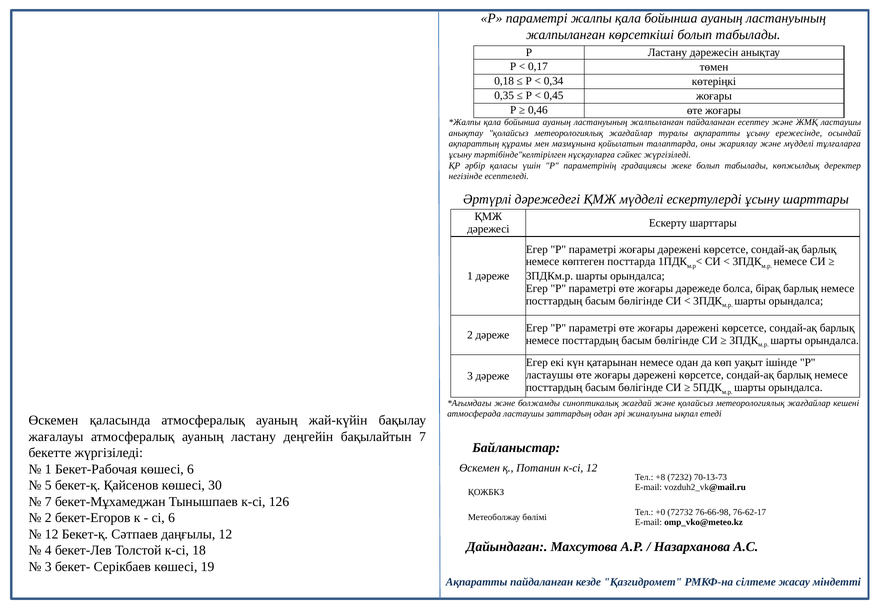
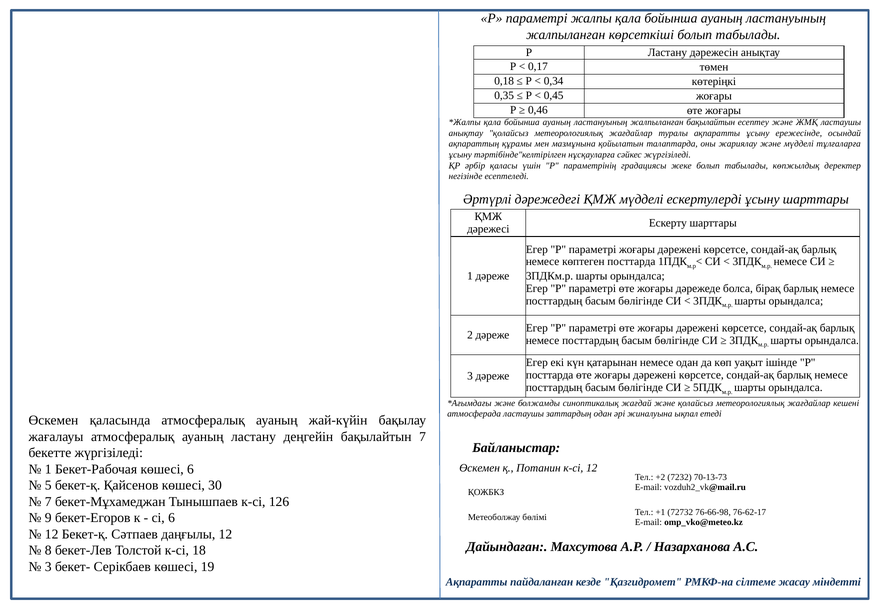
жалпыланған пайдаланған: пайдаланған -> бақылайтын (711, 122)
ластаушы: ластаушы -> посттарда (550, 375)
+8: +8 -> +2 (660, 477)
+0: +0 -> +1 (660, 512)
2: 2 -> 9 (48, 518)
4: 4 -> 8 (48, 551)
